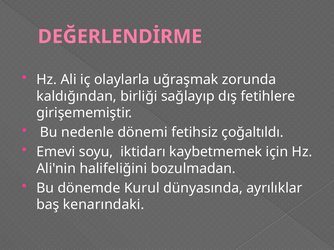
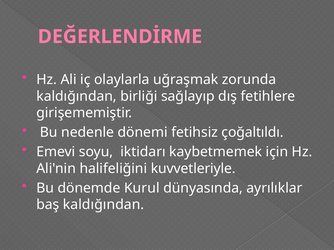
bozulmadan: bozulmadan -> kuvvetleriyle (193, 169)
baş kenarındaki: kenarındaki -> kaldığından (104, 205)
